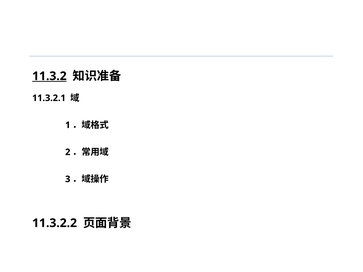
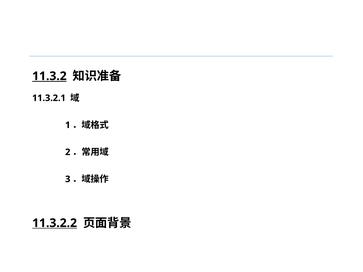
11.3.2.2 underline: none -> present (55, 223)
